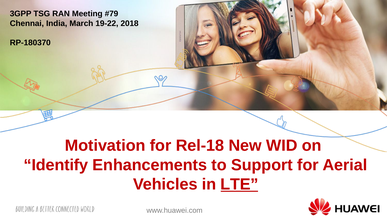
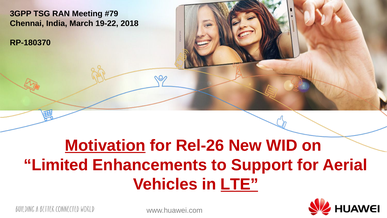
Motivation underline: none -> present (105, 145)
Rel-18: Rel-18 -> Rel-26 (200, 145)
Identify: Identify -> Limited (56, 165)
